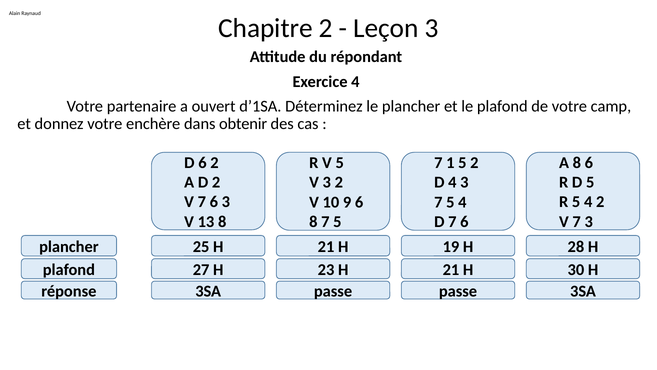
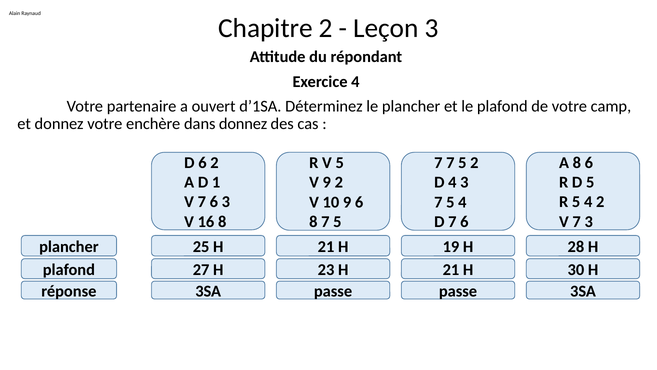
dans obtenir: obtenir -> donnez (243, 124)
1: 1 -> 7 (450, 163)
D 2: 2 -> 1 (216, 182)
3: 3 -> 9 (327, 182)
13: 13 -> 16 (206, 222)
